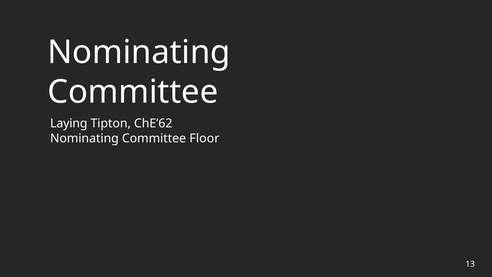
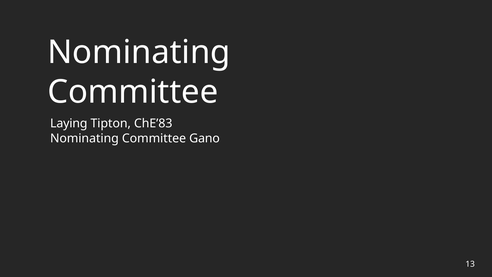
ChE’62: ChE’62 -> ChE’83 (153, 123)
Floor: Floor -> Gano (205, 138)
